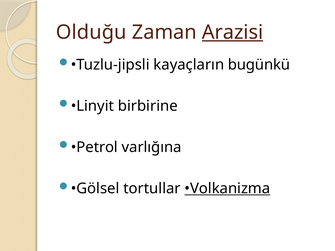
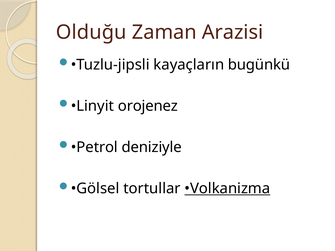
Arazisi underline: present -> none (233, 32)
birbirine: birbirine -> orojenez (148, 106)
varlığına: varlığına -> deniziyle (152, 147)
